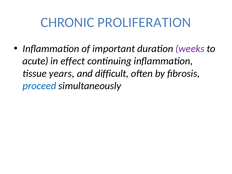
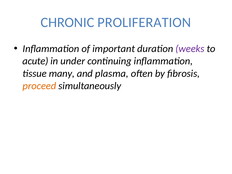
effect: effect -> under (73, 61)
years: years -> many (62, 73)
difficult: difficult -> plasma (112, 73)
proceed colour: blue -> orange (39, 86)
